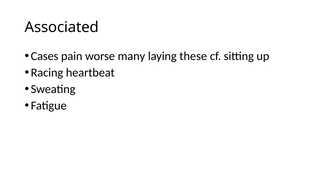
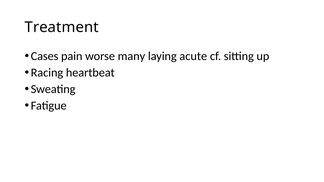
Associated: Associated -> Treatment (62, 27)
these: these -> acute (193, 56)
